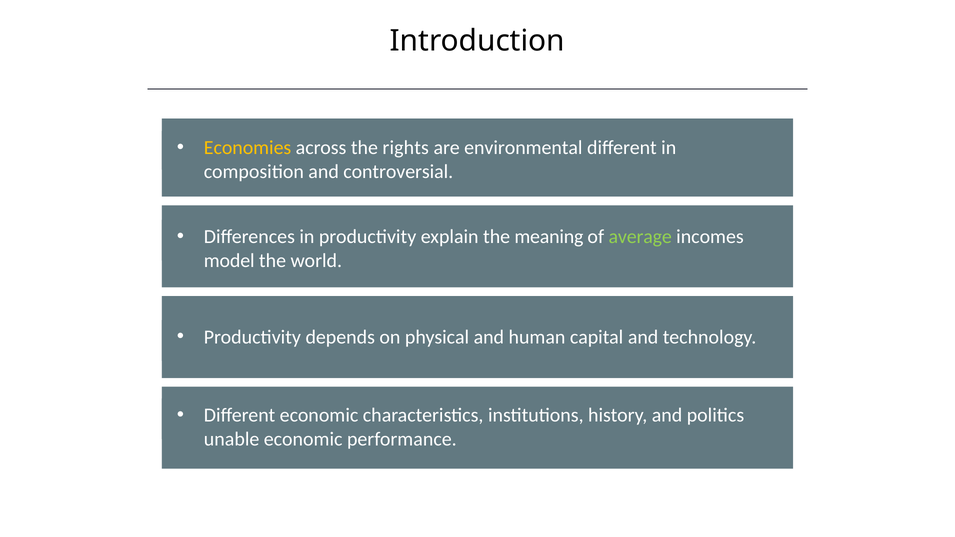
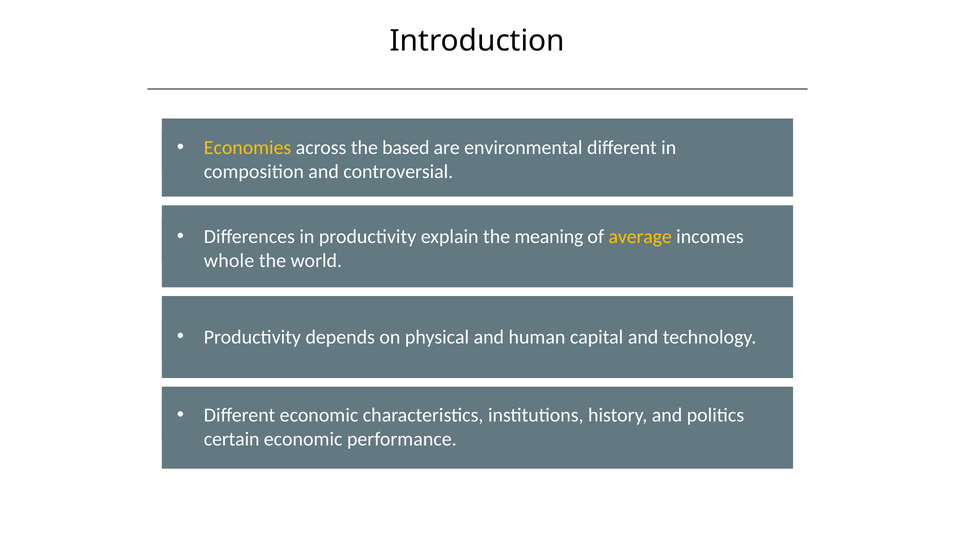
rights: rights -> based (406, 148)
average colour: light green -> yellow (640, 237)
model: model -> whole (229, 261)
unable: unable -> certain (232, 439)
